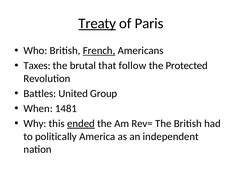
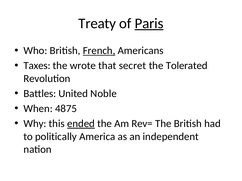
Treaty underline: present -> none (97, 23)
Paris underline: none -> present (149, 23)
brutal: brutal -> wrote (83, 66)
follow: follow -> secret (132, 66)
Protected: Protected -> Tolerated (187, 66)
Group: Group -> Noble (104, 94)
1481: 1481 -> 4875 (66, 109)
